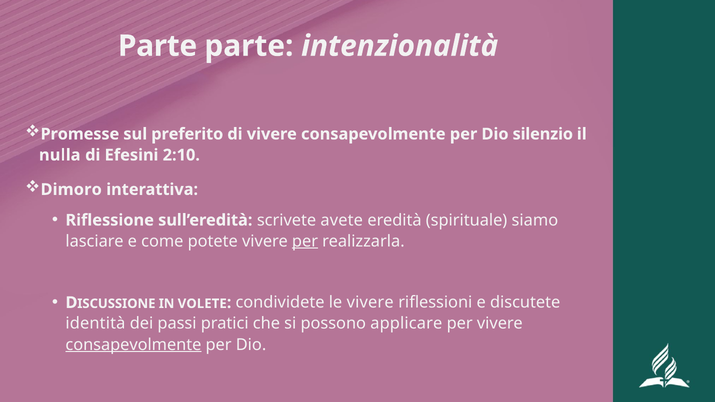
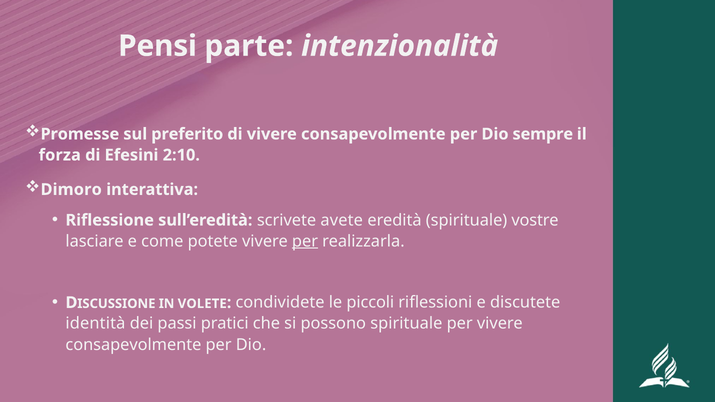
Parte: Parte -> Pensi (158, 46)
silenzio: silenzio -> sempre (543, 134)
nulla: nulla -> forza (60, 155)
siamo: siamo -> vostre (535, 220)
le vivere: vivere -> piccoli (370, 303)
possono applicare: applicare -> spirituale (406, 324)
consapevolmente underline: present -> none (133, 345)
